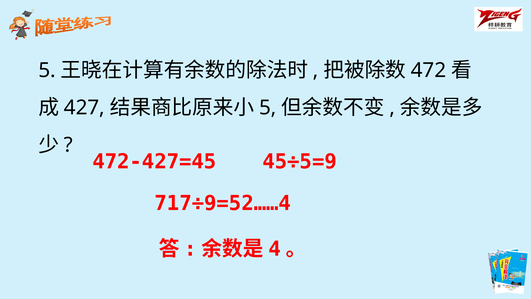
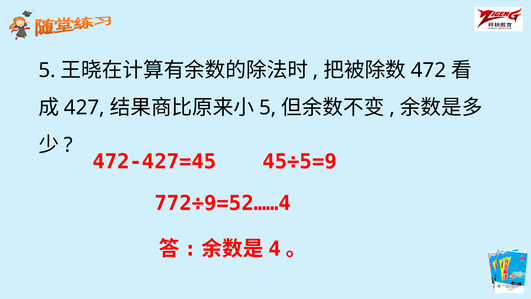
717÷9=52……4: 717÷9=52……4 -> 772÷9=52……4 (223, 203)
